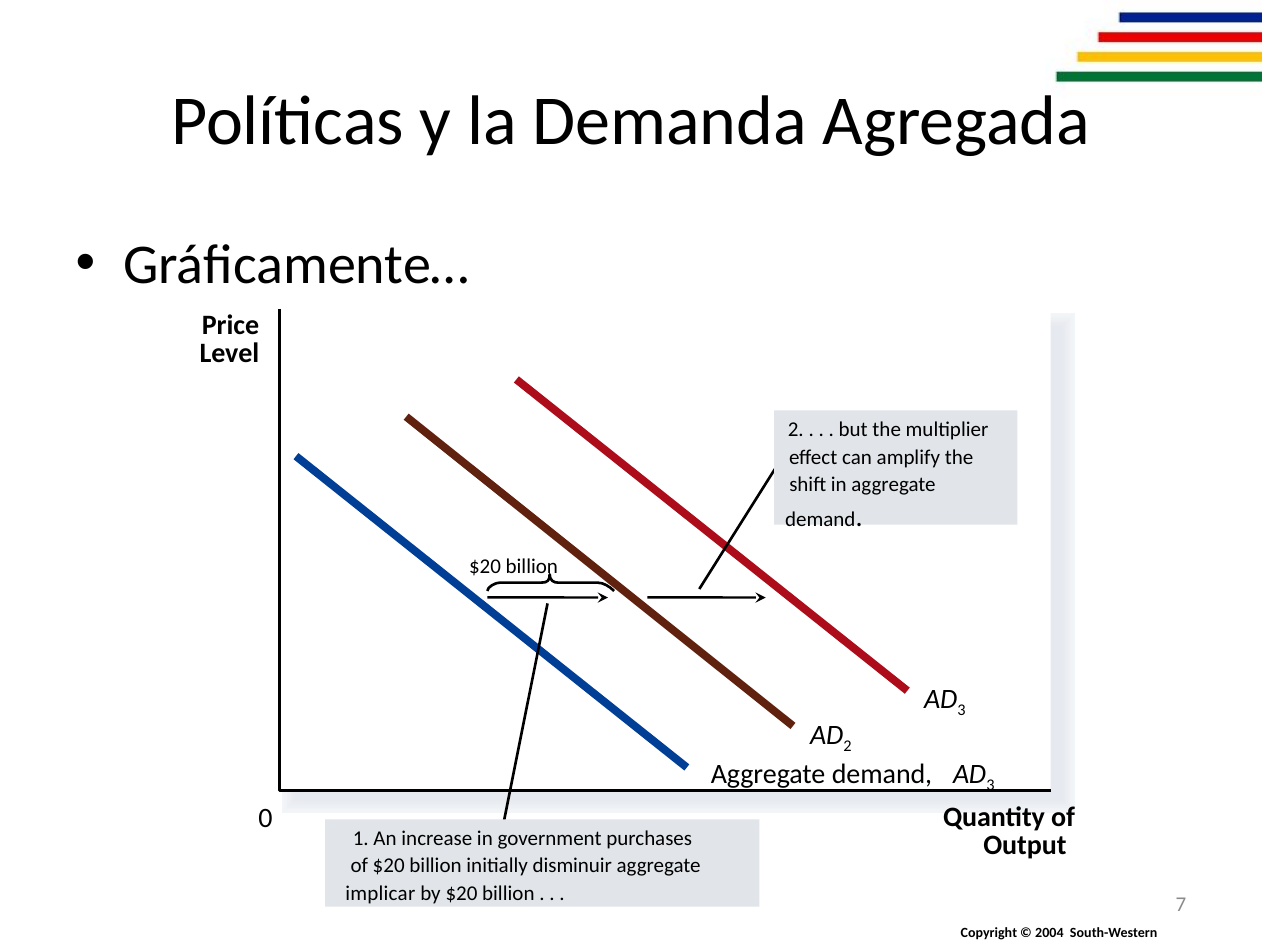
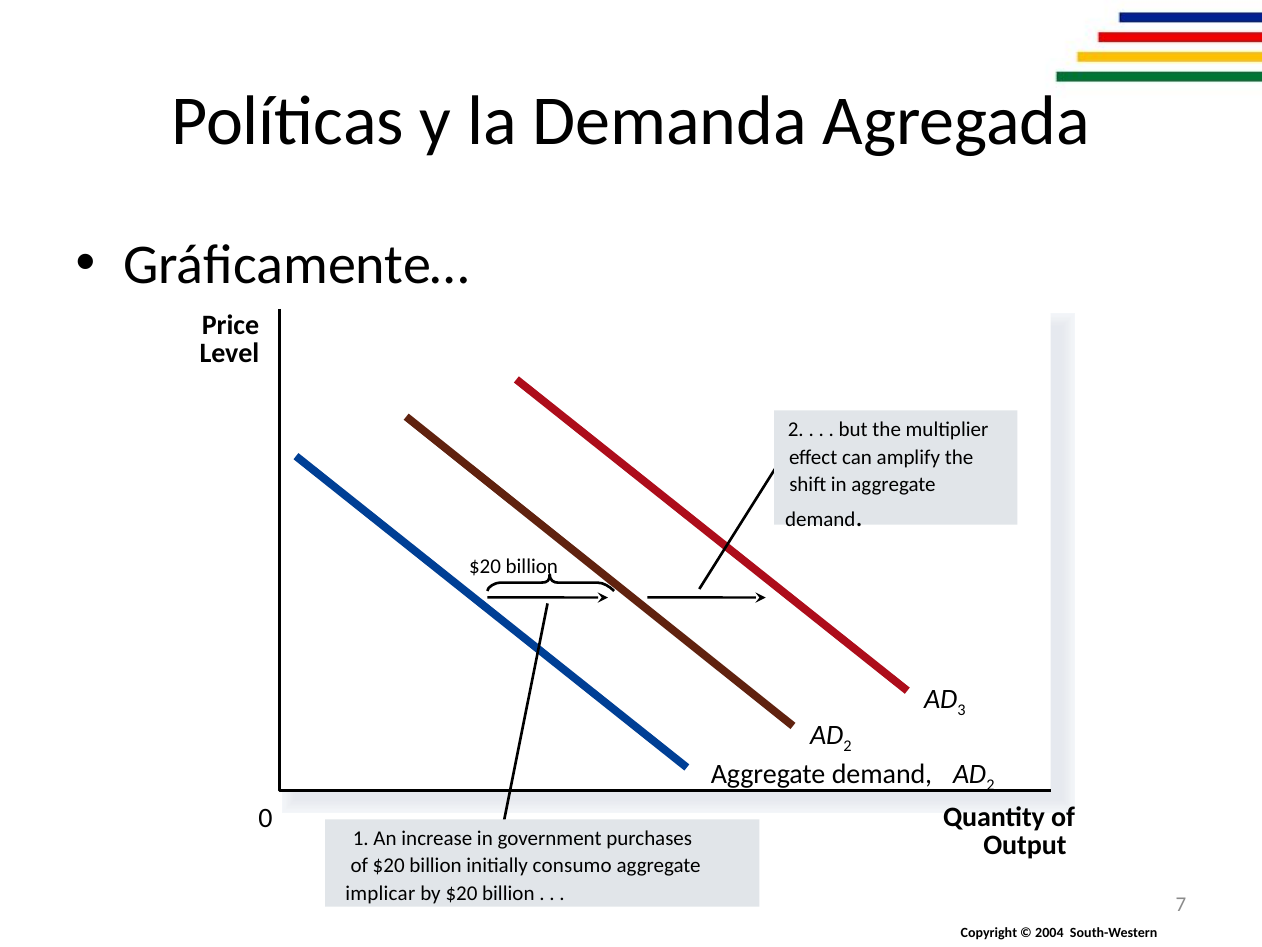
3: 3 -> 2 (990, 785)
disminuir: disminuir -> consumo (572, 865)
